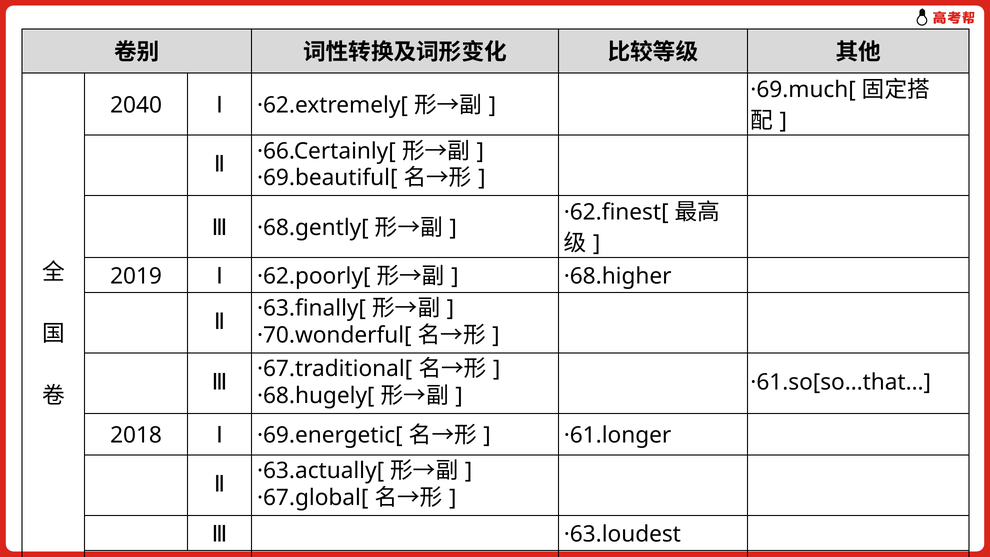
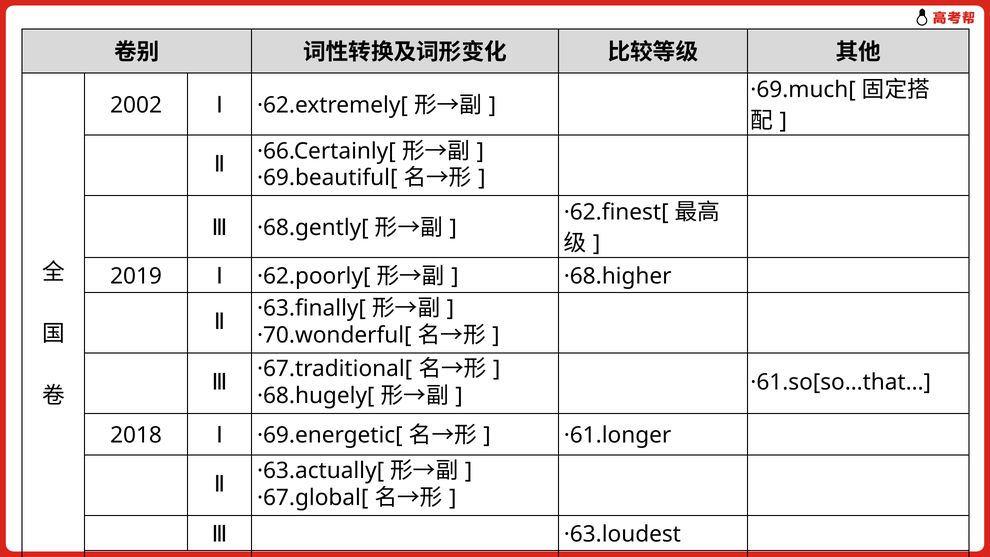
2040: 2040 -> 2002 (136, 105)
